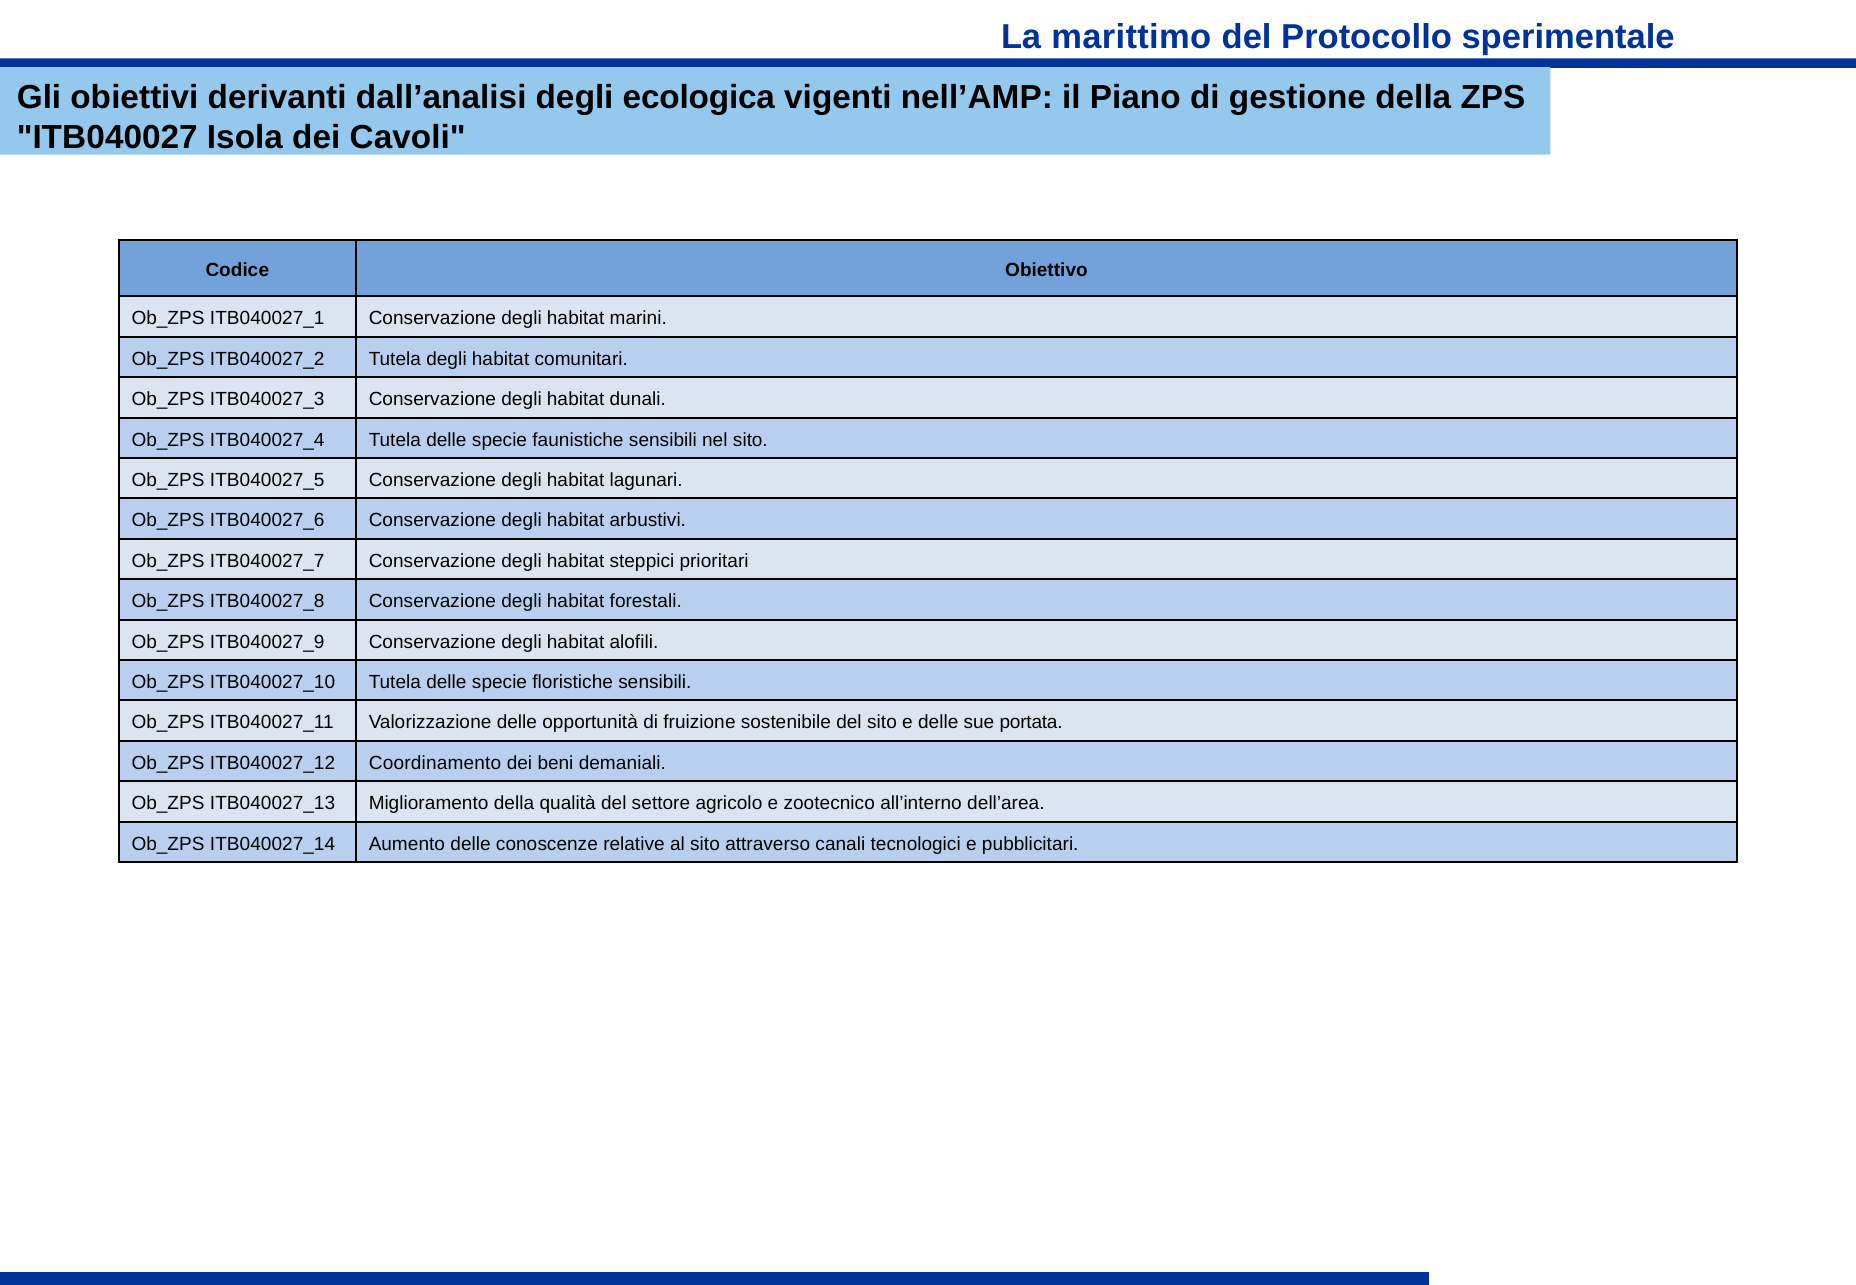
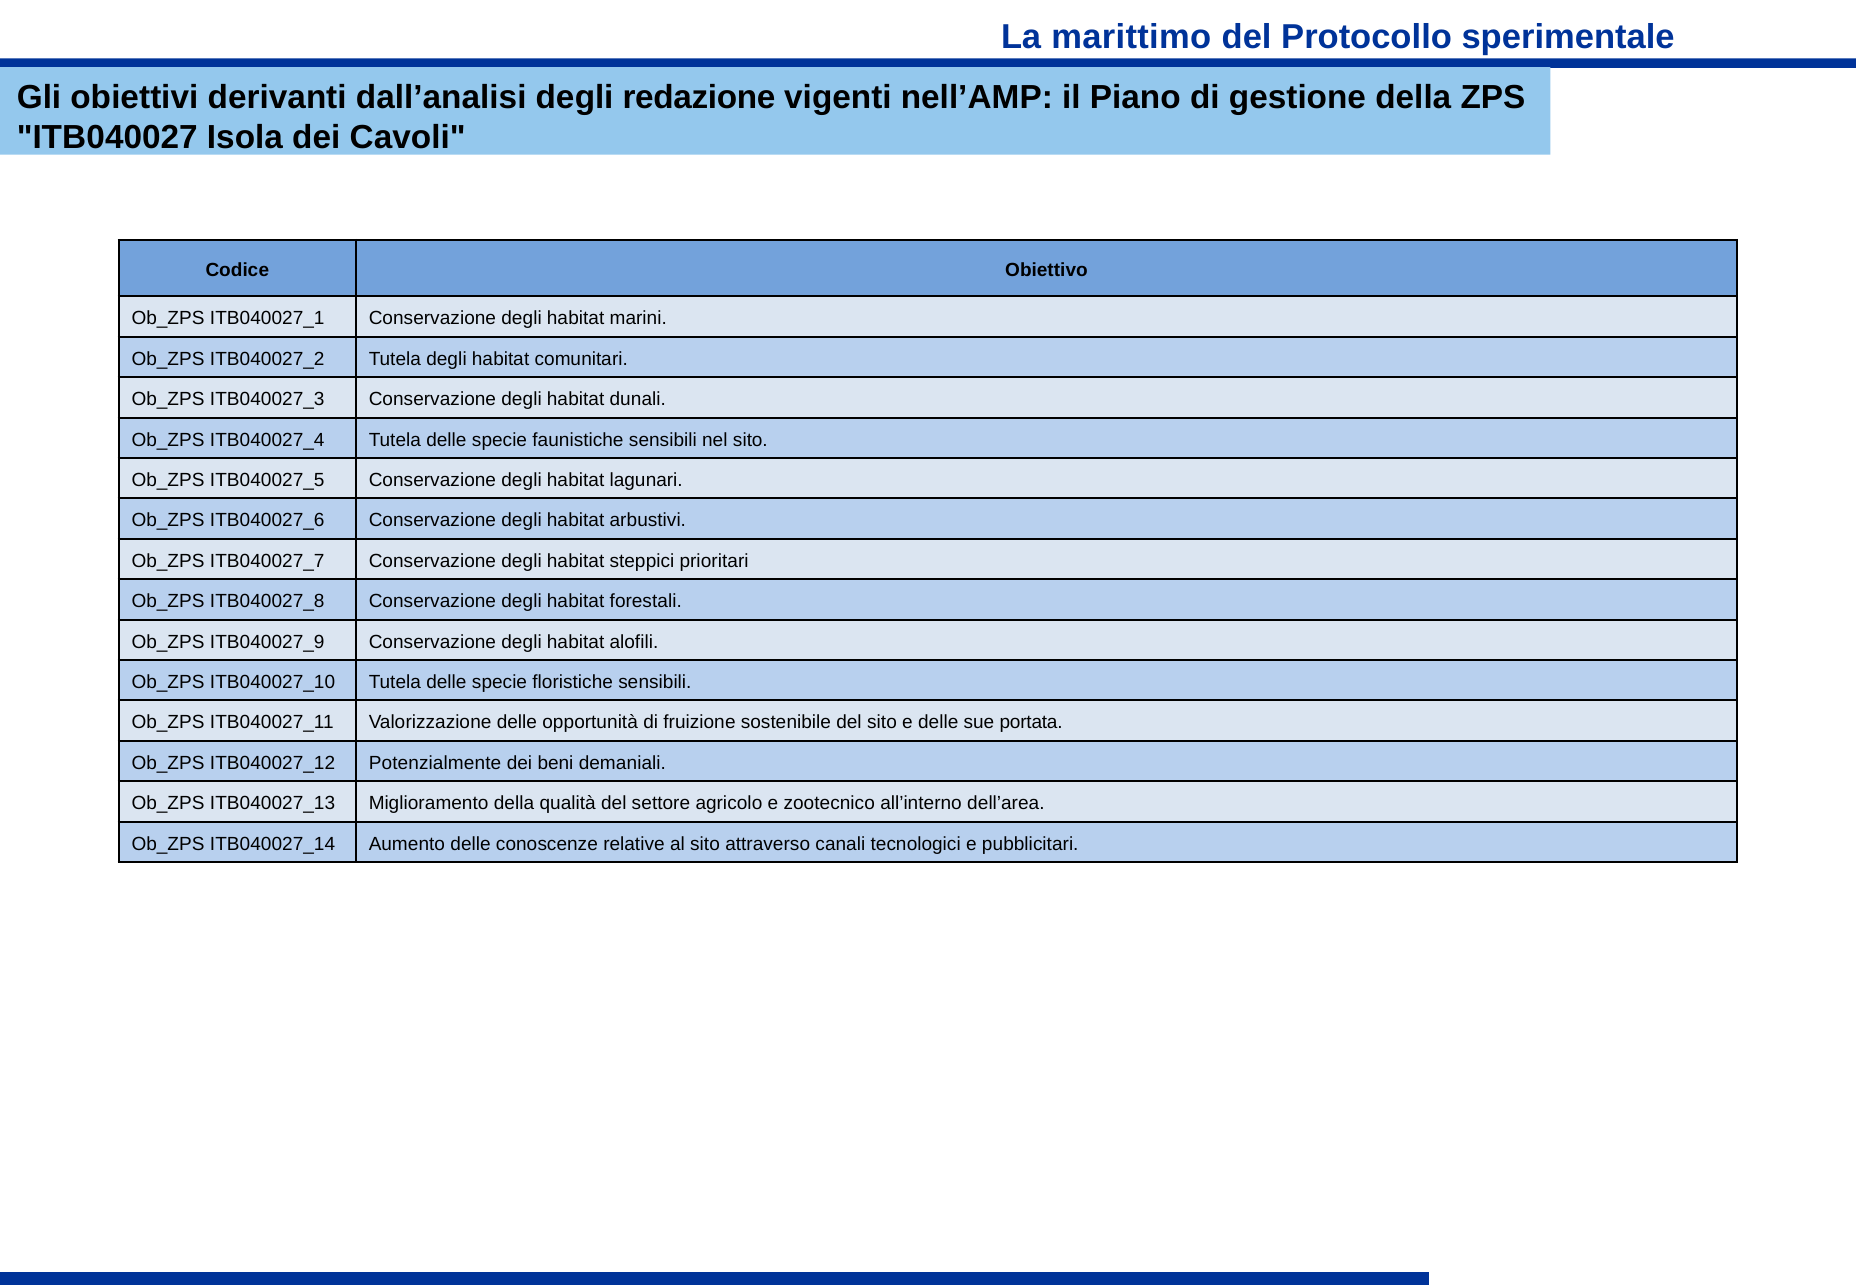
ecologica: ecologica -> redazione (699, 98)
Coordinamento: Coordinamento -> Potenzialmente (435, 763)
